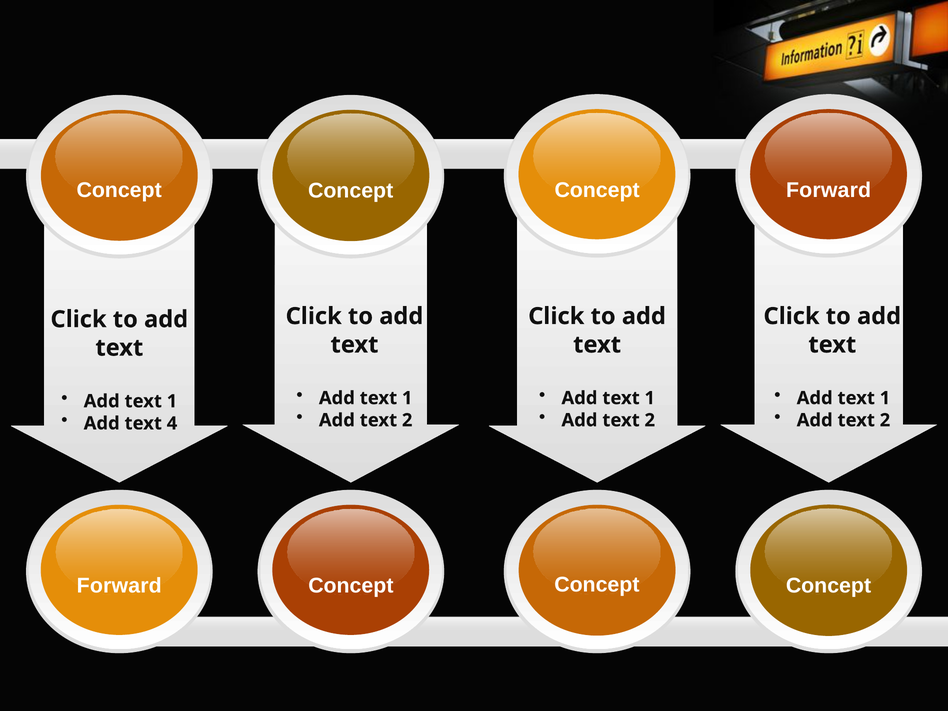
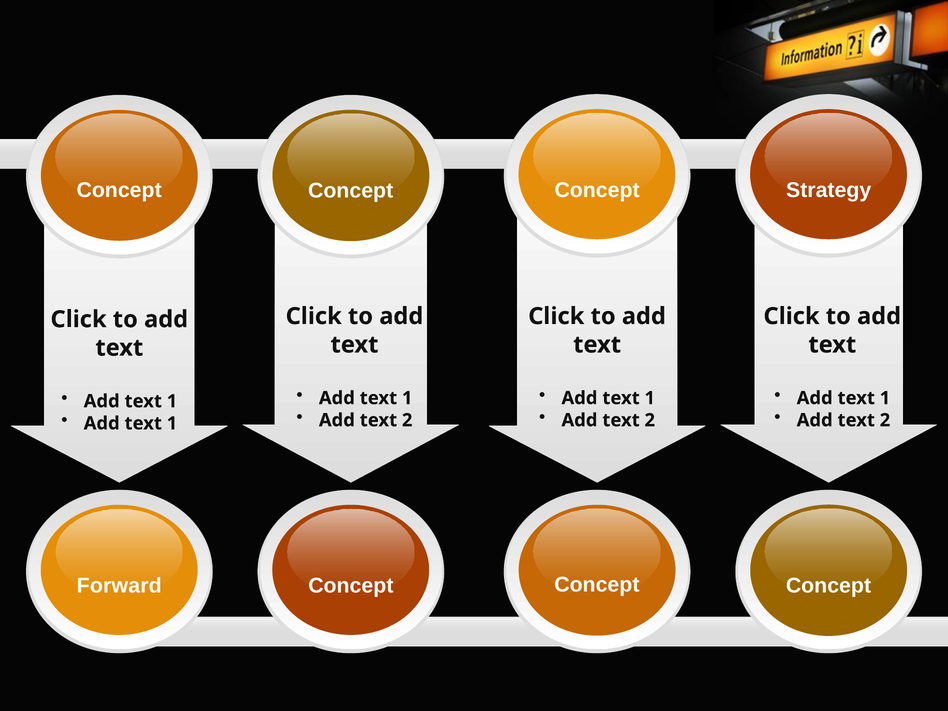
Forward: Forward -> Strategy (829, 190)
4: 4 -> 1 (172, 423)
